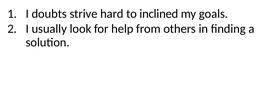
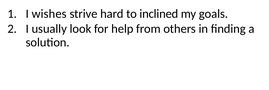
doubts: doubts -> wishes (49, 14)
